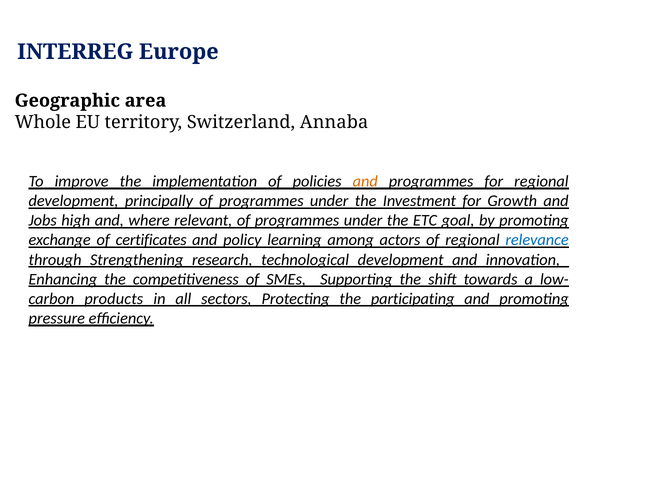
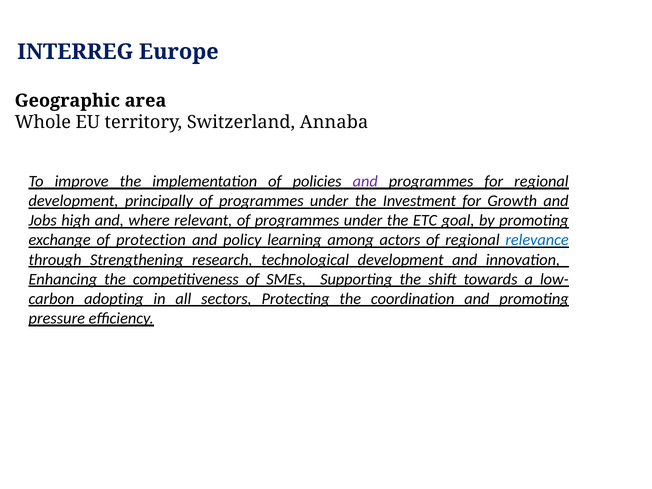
and colour: orange -> purple (365, 181)
certificates: certificates -> protection (151, 240)
products: products -> adopting (114, 299)
participating: participating -> coordination (413, 299)
